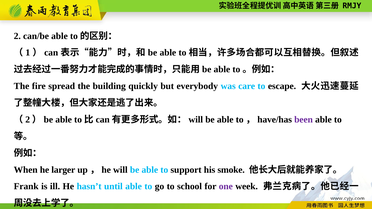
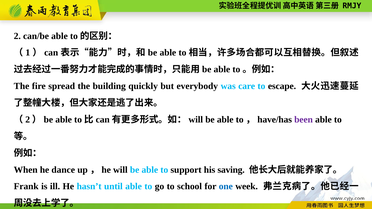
larger: larger -> dance (63, 170)
smoke: smoke -> saving (231, 170)
one colour: purple -> blue (226, 187)
